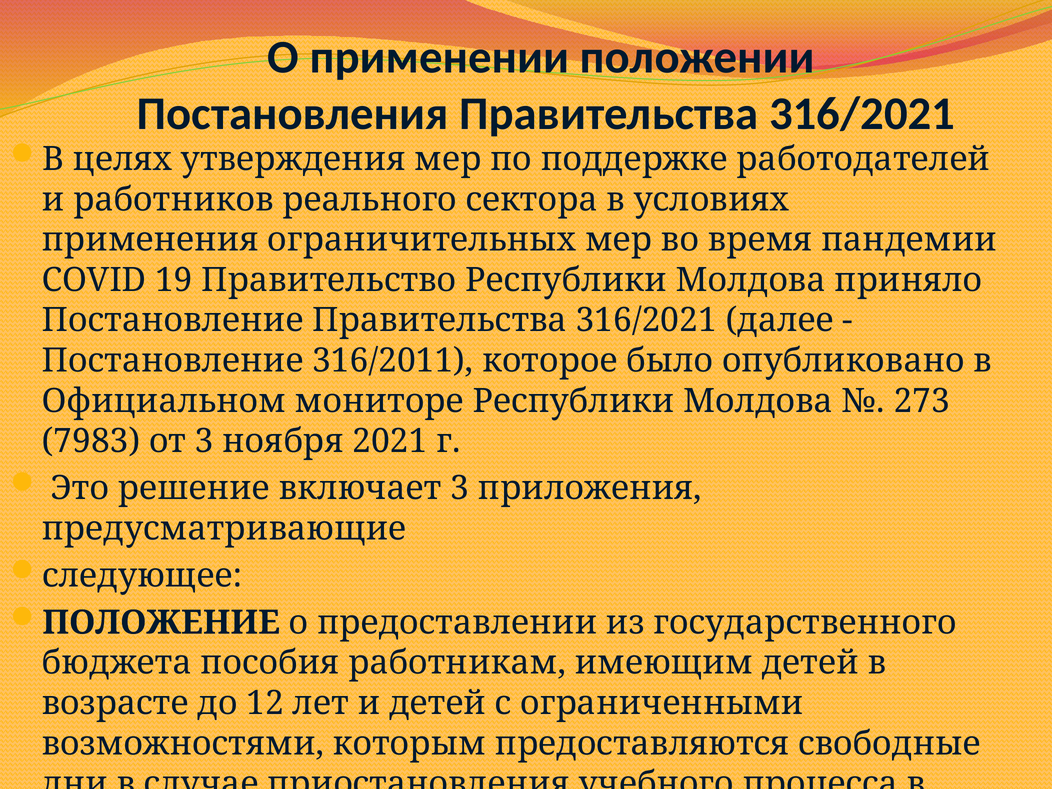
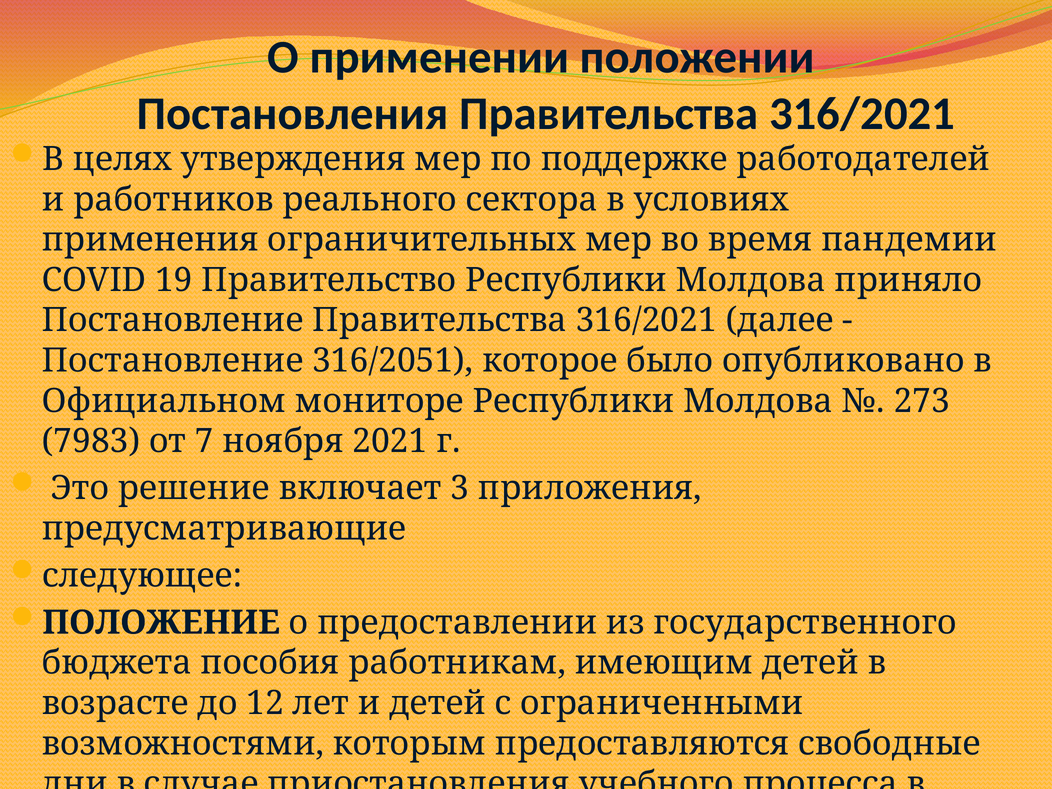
316/2011: 316/2011 -> 316/2051 (393, 361)
от 3: 3 -> 7 (204, 441)
